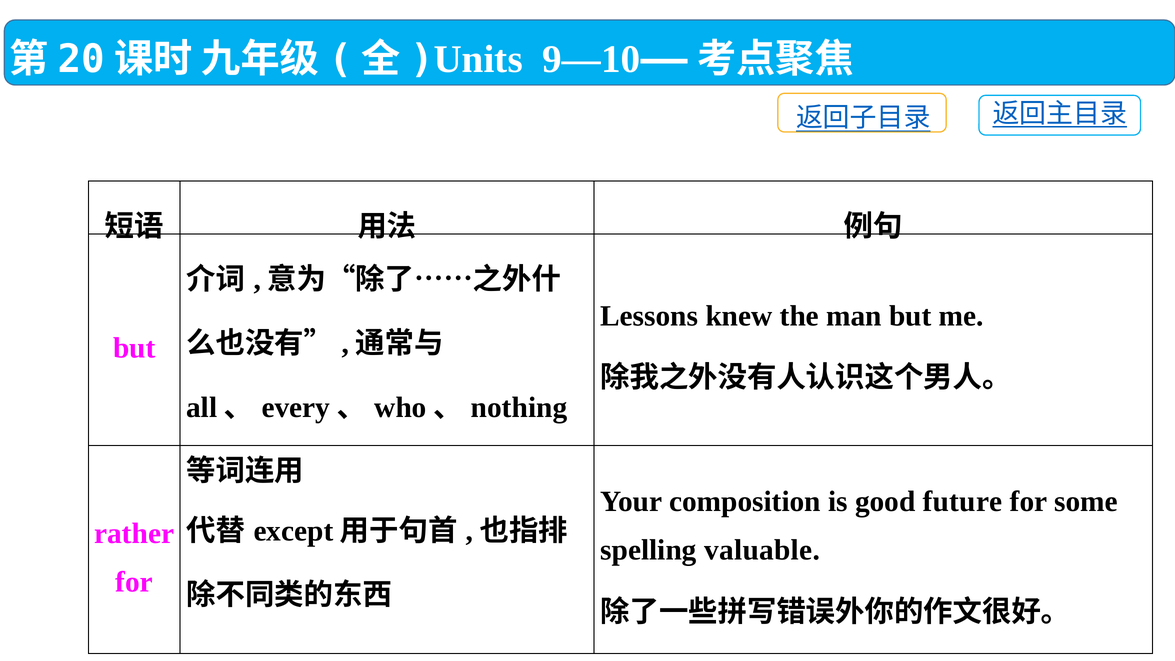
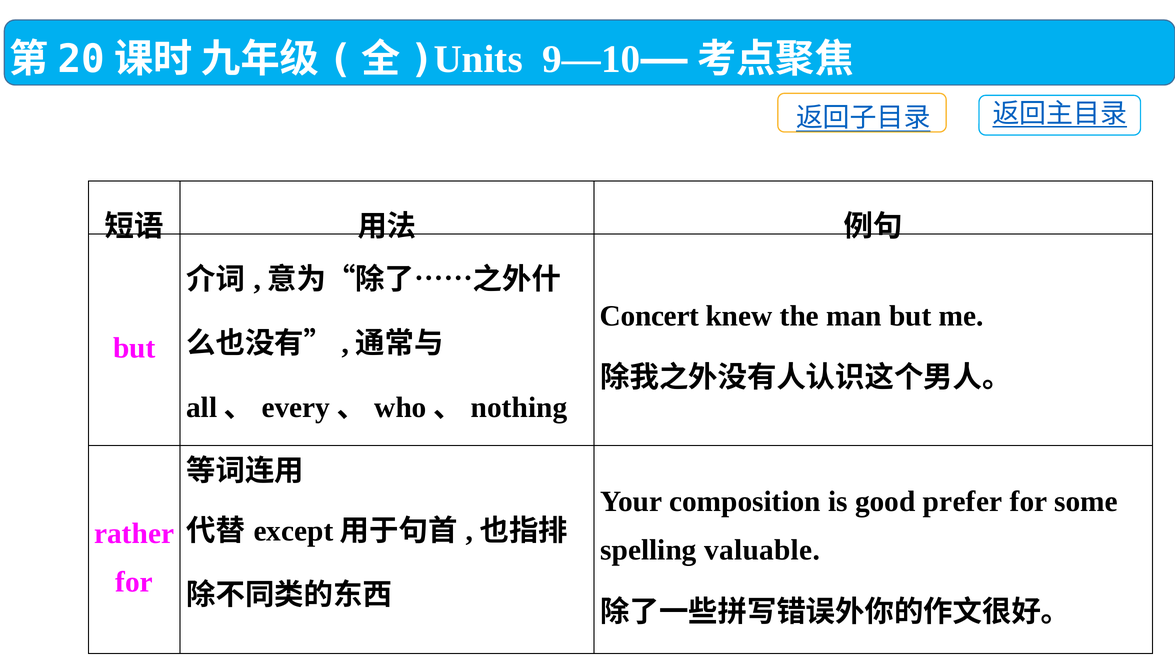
Lessons: Lessons -> Concert (649, 316)
future: future -> prefer (963, 501)
